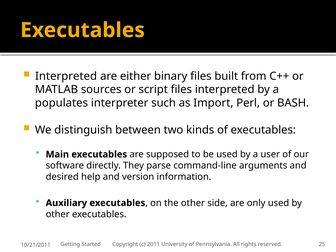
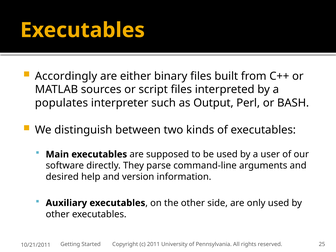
Interpreted: Interpreted -> Accordingly (66, 76)
Import: Import -> Output (213, 103)
